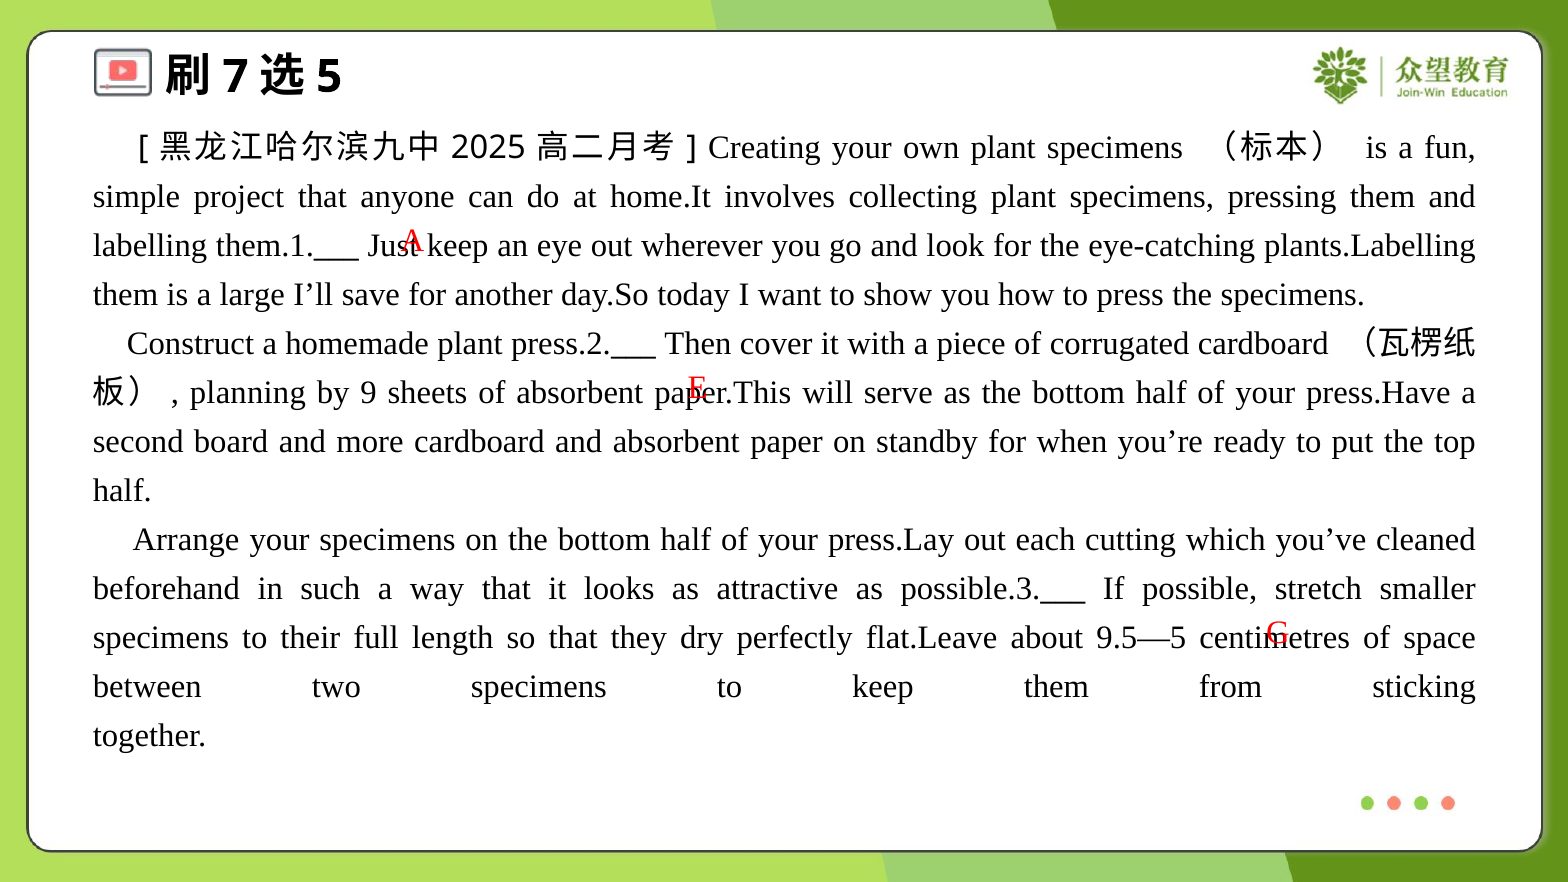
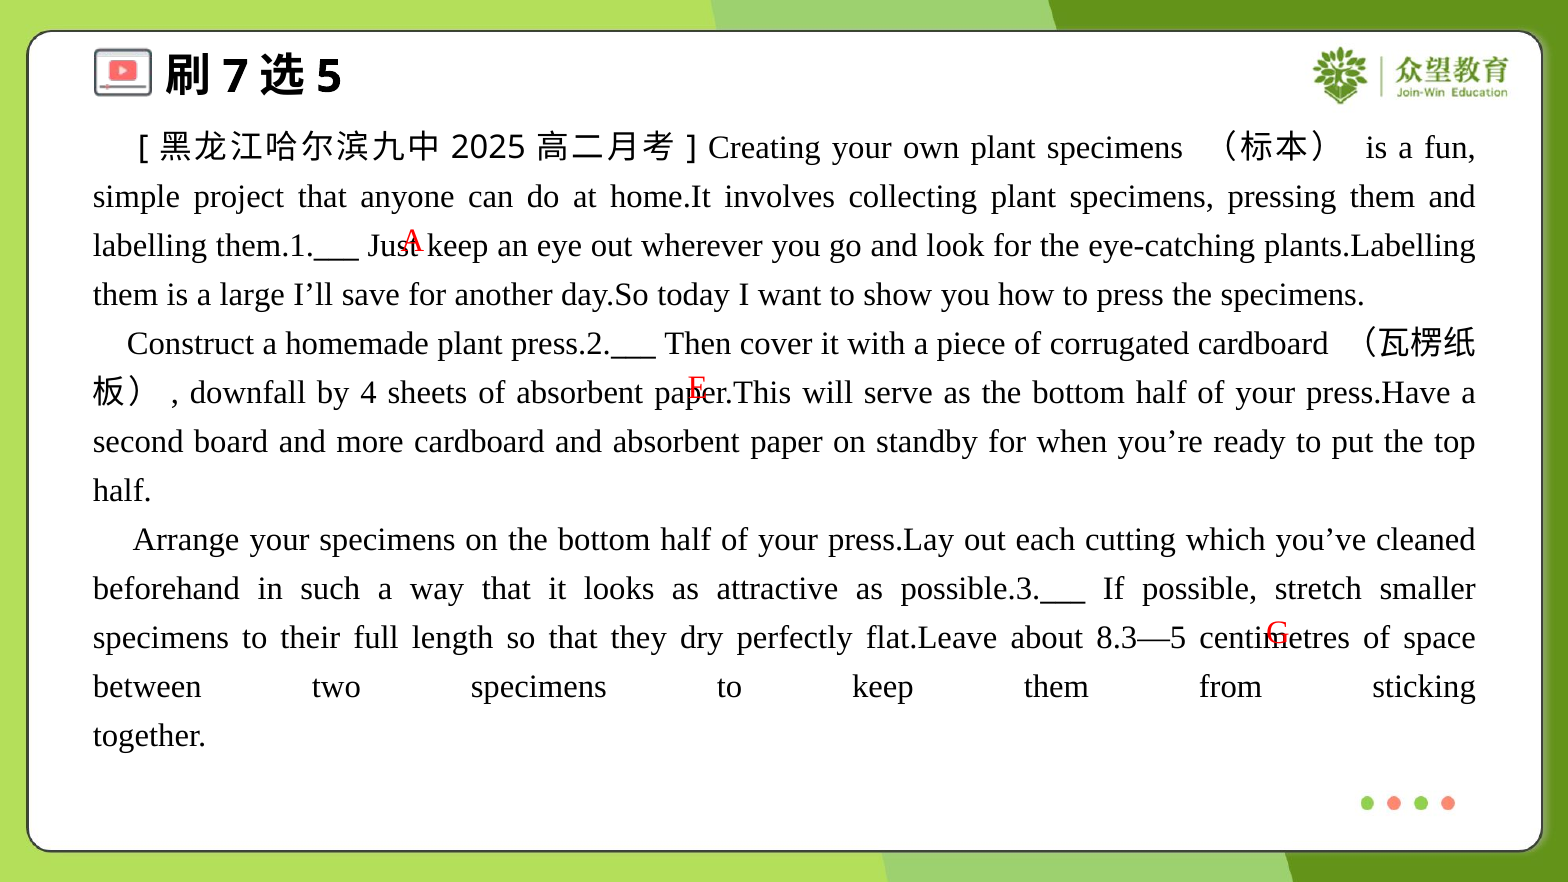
planning: planning -> downfall (248, 392)
9: 9 -> 4 (369, 392)
9.5—5: 9.5—5 -> 8.3—5 (1141, 637)
